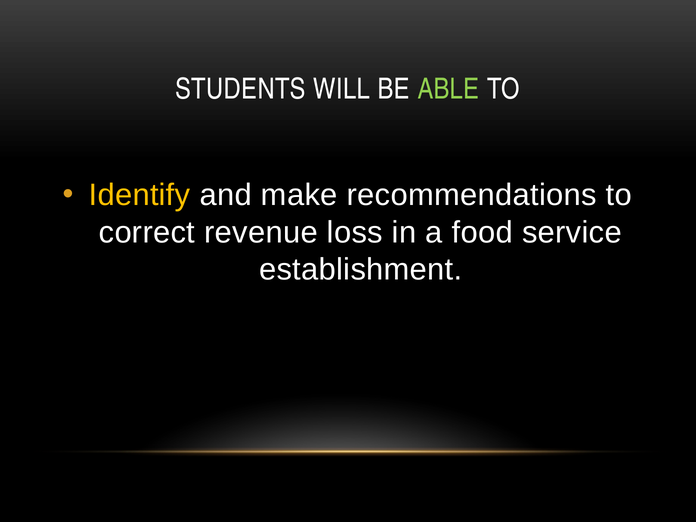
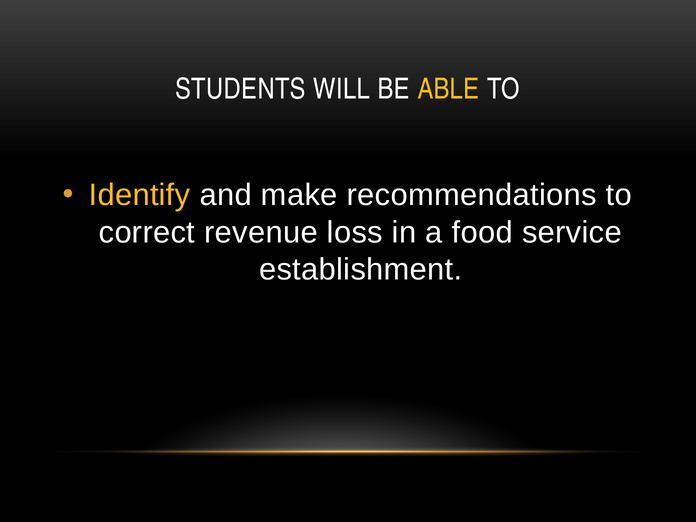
ABLE colour: light green -> yellow (448, 89)
